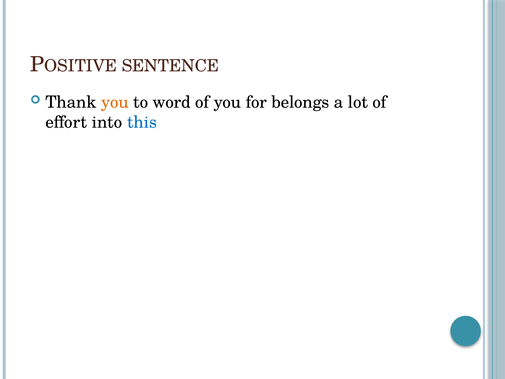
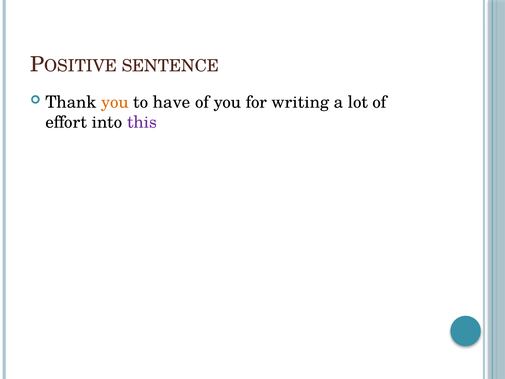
word: word -> have (172, 102)
belongs: belongs -> writing (300, 102)
this colour: blue -> purple (142, 122)
